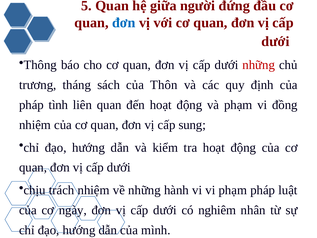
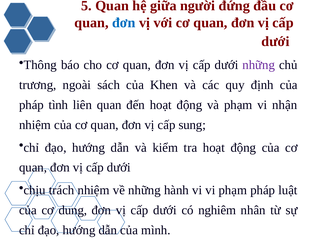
những colour: red -> purple (259, 65)
tháng: tháng -> ngoài (77, 85)
Thôn: Thôn -> Khen (164, 85)
đồng: đồng -> nhận (285, 105)
ngày: ngày -> dung (73, 210)
